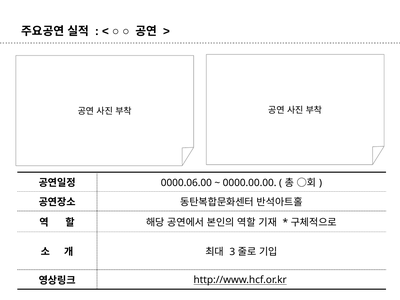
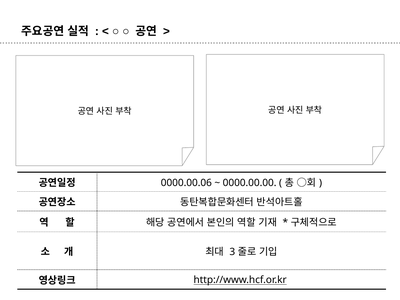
0000.06.00: 0000.06.00 -> 0000.00.06 (186, 183)
